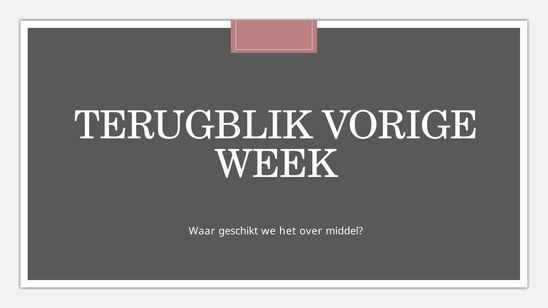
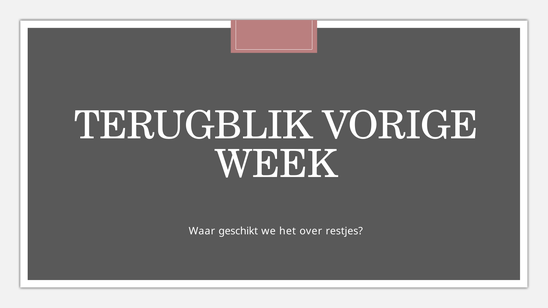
middel: middel -> restjes (344, 231)
